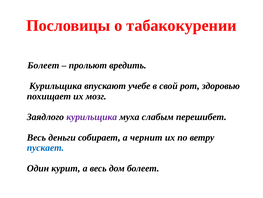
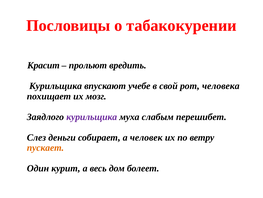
Болеет: Болеет -> Красит (43, 65)
здоровью: здоровью -> человека (221, 86)
Весь: Весь -> Слез (36, 137)
чернит: чернит -> человек (146, 137)
пускает colour: blue -> orange (45, 147)
